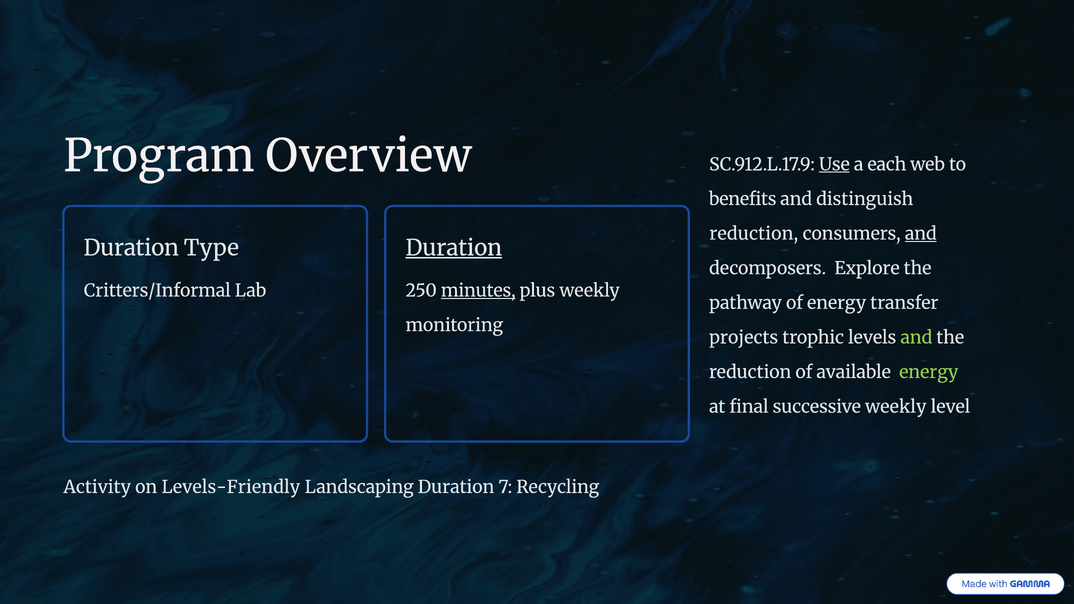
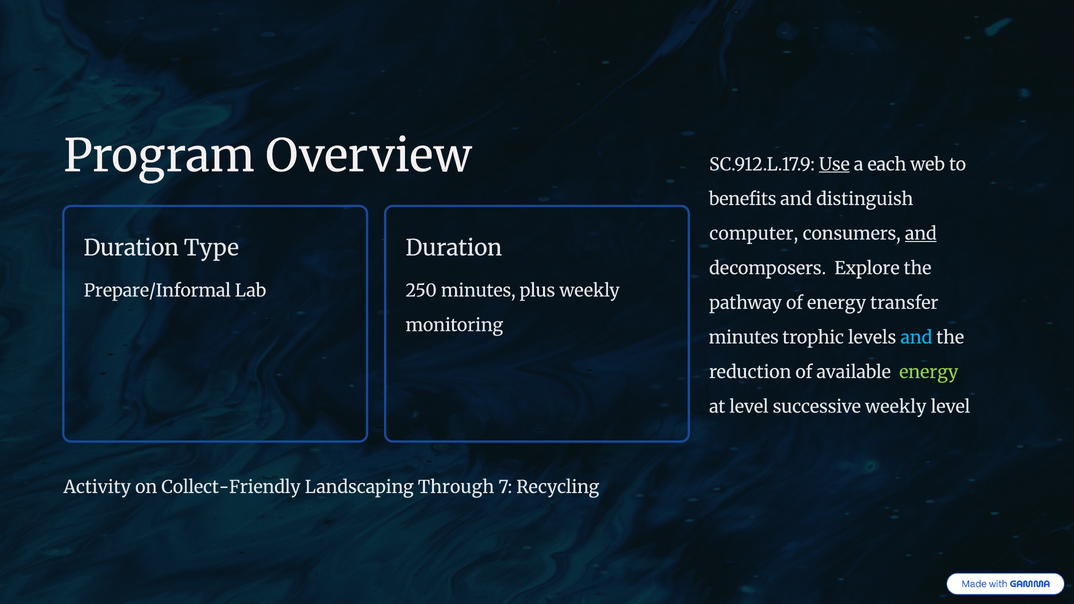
reduction: reduction -> computer (754, 234)
Duration underline: present -> none (454, 248)
Critters/Informal: Critters/Informal -> Prepare/Informal (157, 291)
minutes underline: present -> none (478, 291)
projects: projects -> minutes (744, 338)
and colour: light green -> light blue (916, 338)
at final: final -> level (749, 407)
Levels-Friendly: Levels-Friendly -> Collect-Friendly (231, 487)
Landscaping Duration: Duration -> Through (456, 487)
